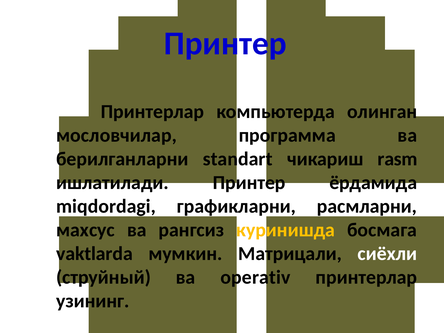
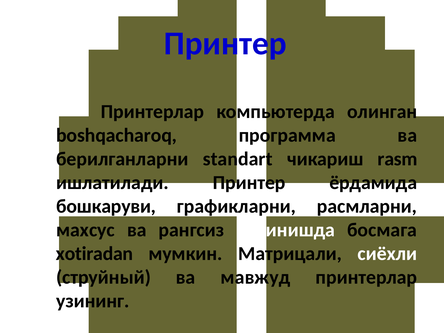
мословчилар: мословчилар -> boshqacharoq (117, 135)
miqdordagi: miqdordagi -> бошкаруви (106, 206)
куринишда colour: yellow -> white (286, 230)
vaktlarda: vaktlarda -> xotiradan (95, 254)
opеrativ: opеrativ -> мавжуд (255, 277)
